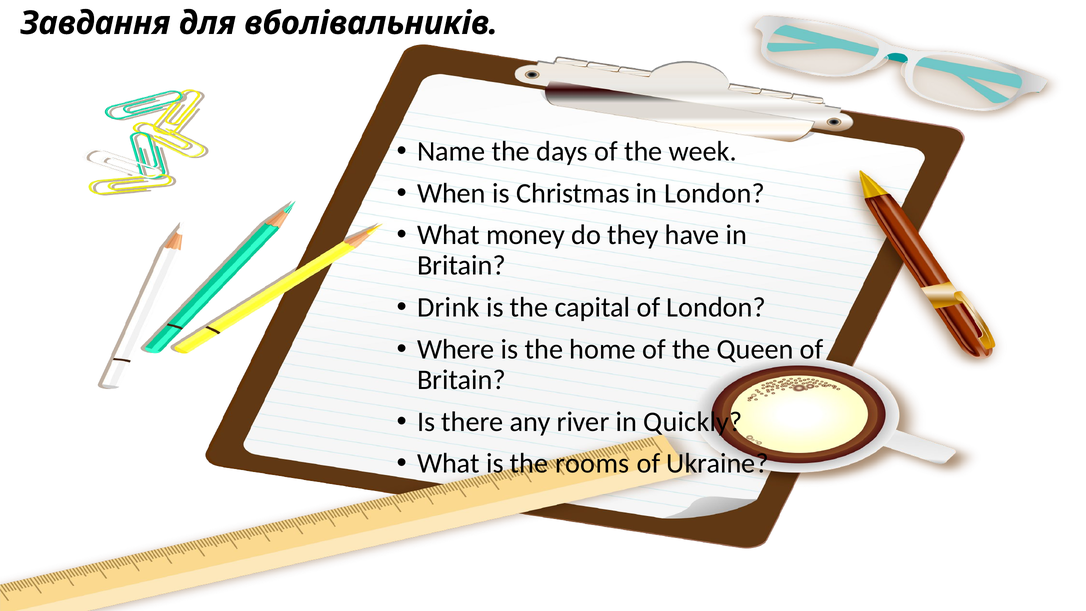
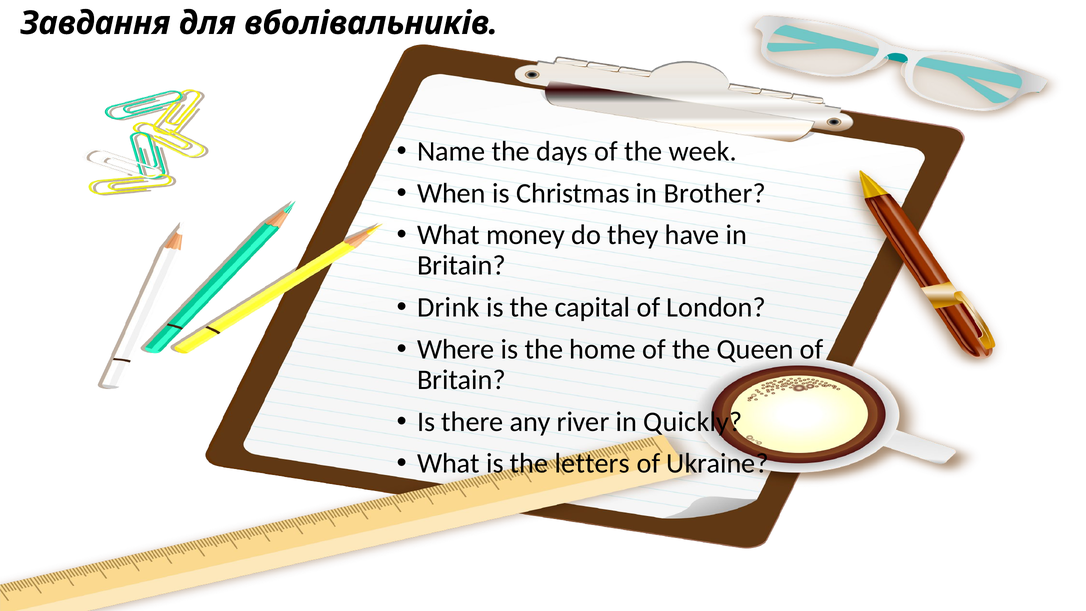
in London: London -> Brother (715, 193)
rooms: rooms -> letters (592, 463)
